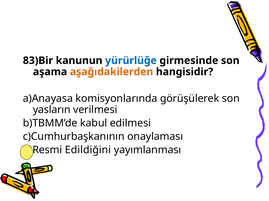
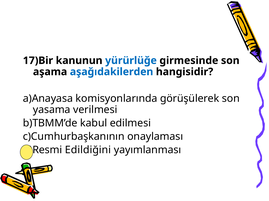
83)Bir: 83)Bir -> 17)Bir (38, 61)
aşağıdakilerden colour: orange -> blue (112, 72)
yasların: yasların -> yasama (52, 110)
